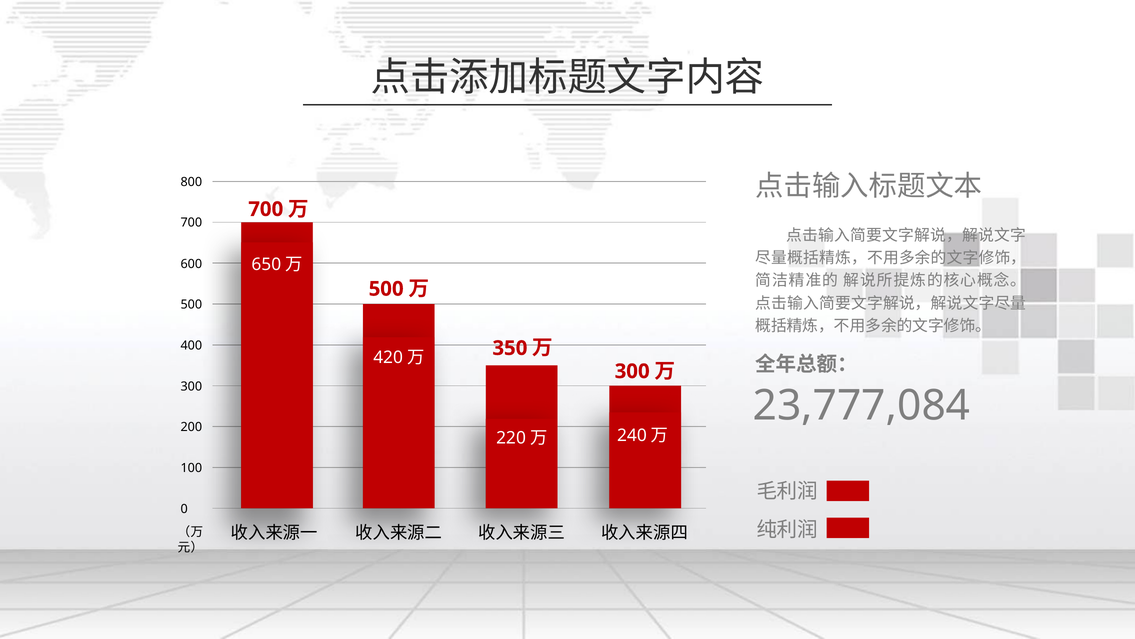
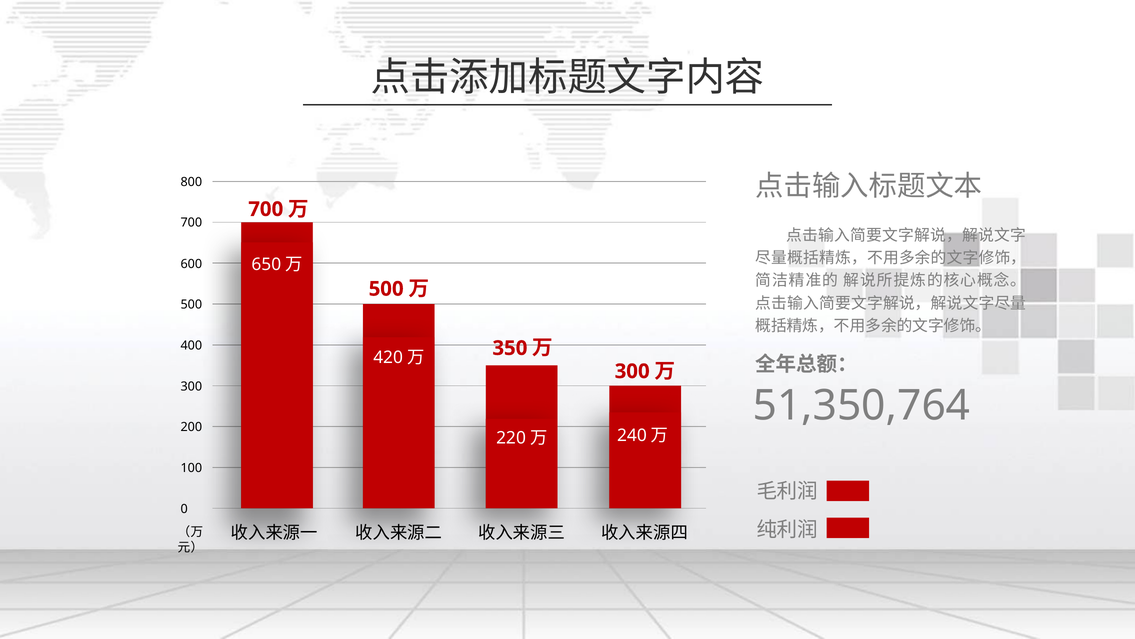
23,777,084: 23,777,084 -> 51,350,764 (862, 405)
